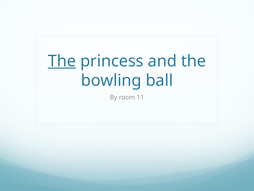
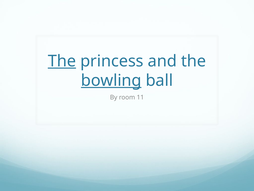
bowling underline: none -> present (111, 80)
